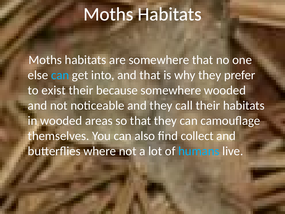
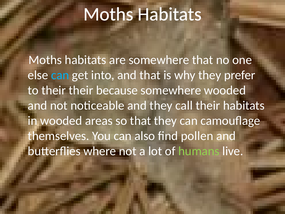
to exist: exist -> their (54, 90)
collect: collect -> pollen (197, 136)
humans colour: light blue -> light green (199, 151)
